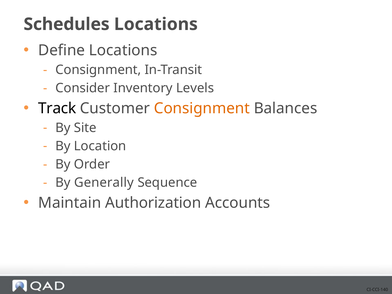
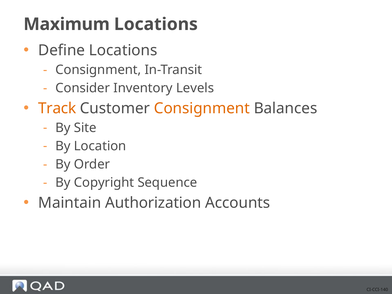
Schedules: Schedules -> Maximum (67, 24)
Track colour: black -> orange (57, 108)
Generally: Generally -> Copyright (104, 183)
